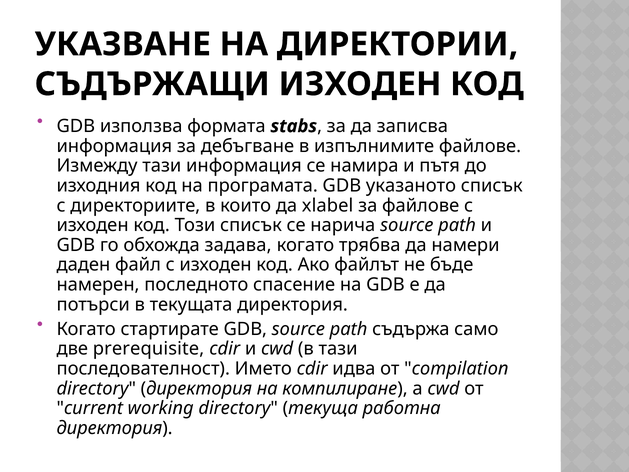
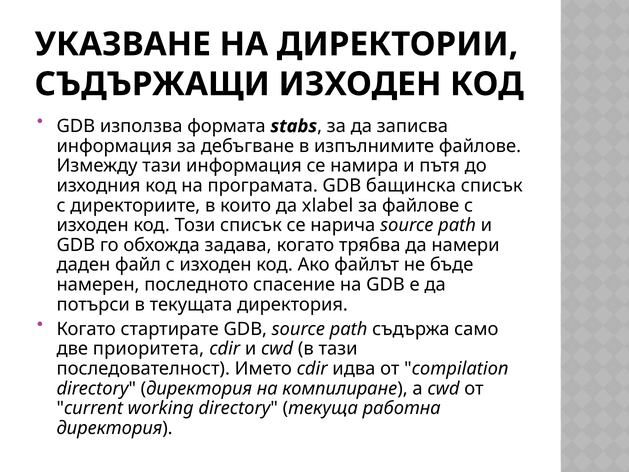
указаното: указаното -> бащинска (411, 186)
prerequisite: prerequisite -> приоритета (148, 349)
